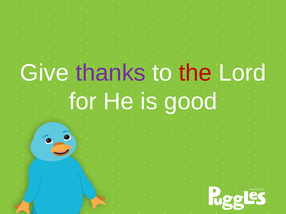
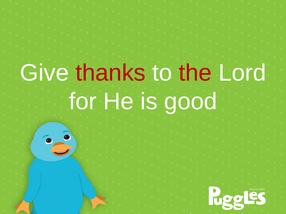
thanks colour: purple -> red (111, 73)
